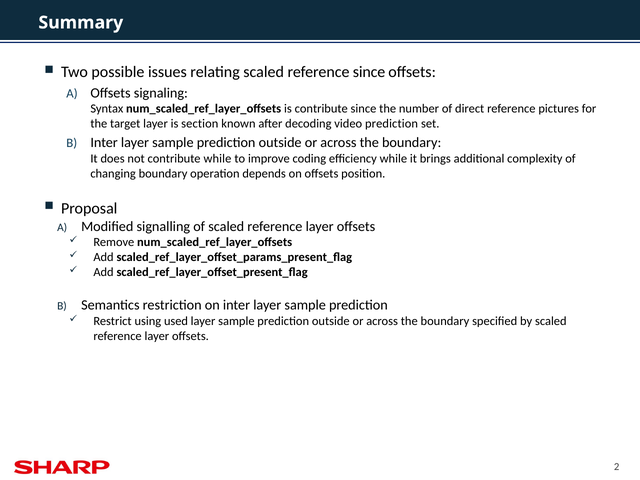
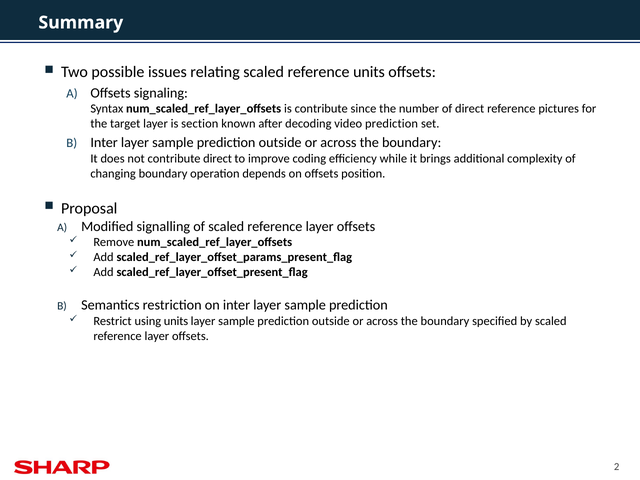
reference since: since -> units (369, 72)
contribute while: while -> direct (218, 159)
using used: used -> units (176, 321)
